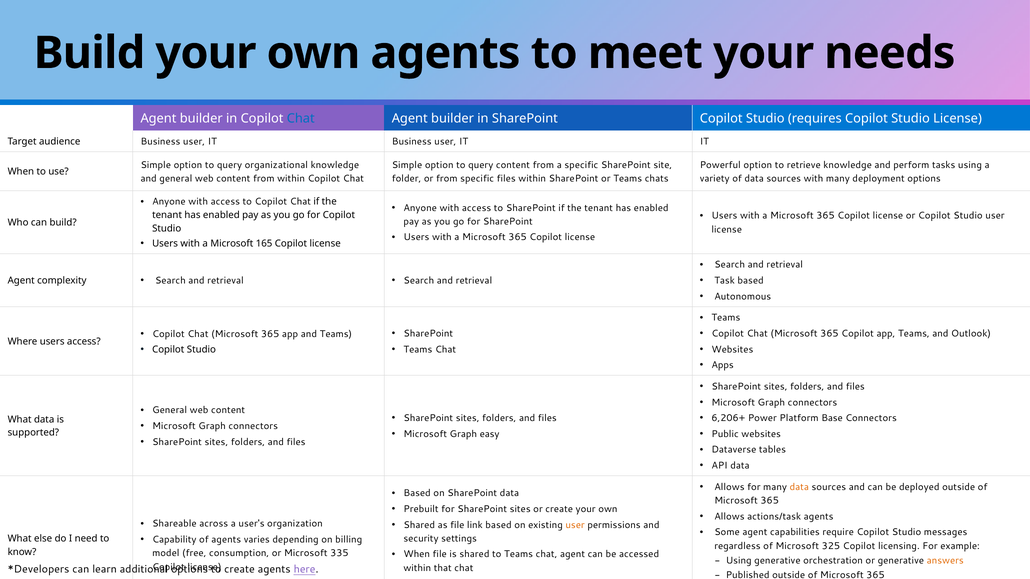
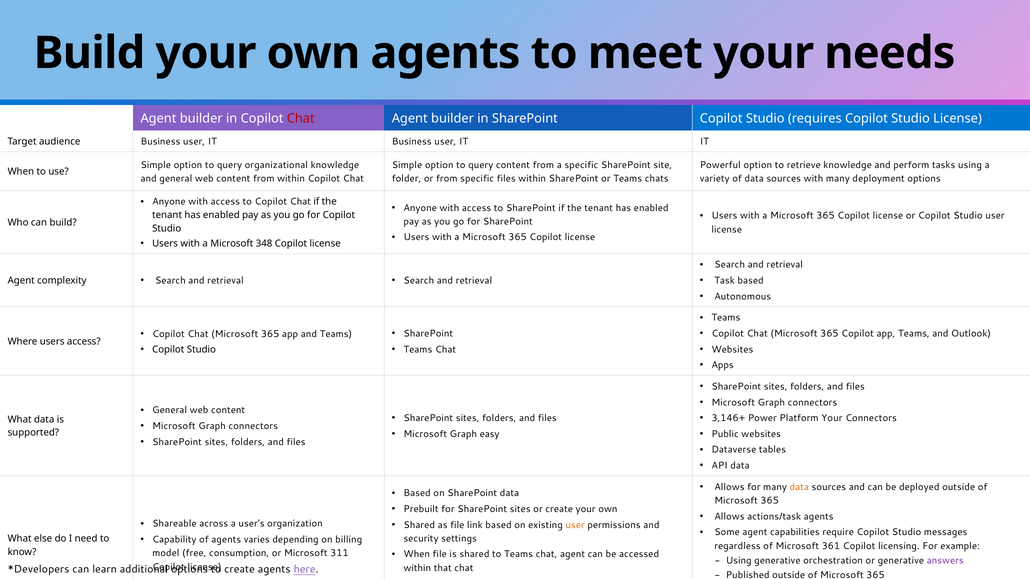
Chat colour: blue -> red (301, 119)
165: 165 -> 348 (264, 244)
6,206+: 6,206+ -> 3,146+ (728, 418)
Platform Base: Base -> Your (832, 418)
325: 325 -> 361 (831, 546)
335: 335 -> 311 (339, 554)
answers colour: orange -> purple (945, 561)
